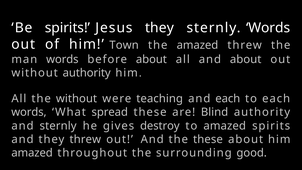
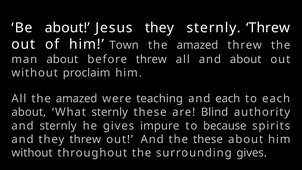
Be spirits: spirits -> about (67, 28)
sternly Words: Words -> Threw (268, 28)
man words: words -> about (62, 59)
before about: about -> threw (151, 59)
without authority: authority -> proclaim (87, 73)
All the without: without -> amazed (77, 98)
words: words -> about (29, 112)
What spread: spread -> sternly (110, 112)
destroy: destroy -> impure (160, 126)
to amazed: amazed -> because (225, 126)
amazed: amazed -> without (32, 153)
surrounding good: good -> gives (252, 153)
